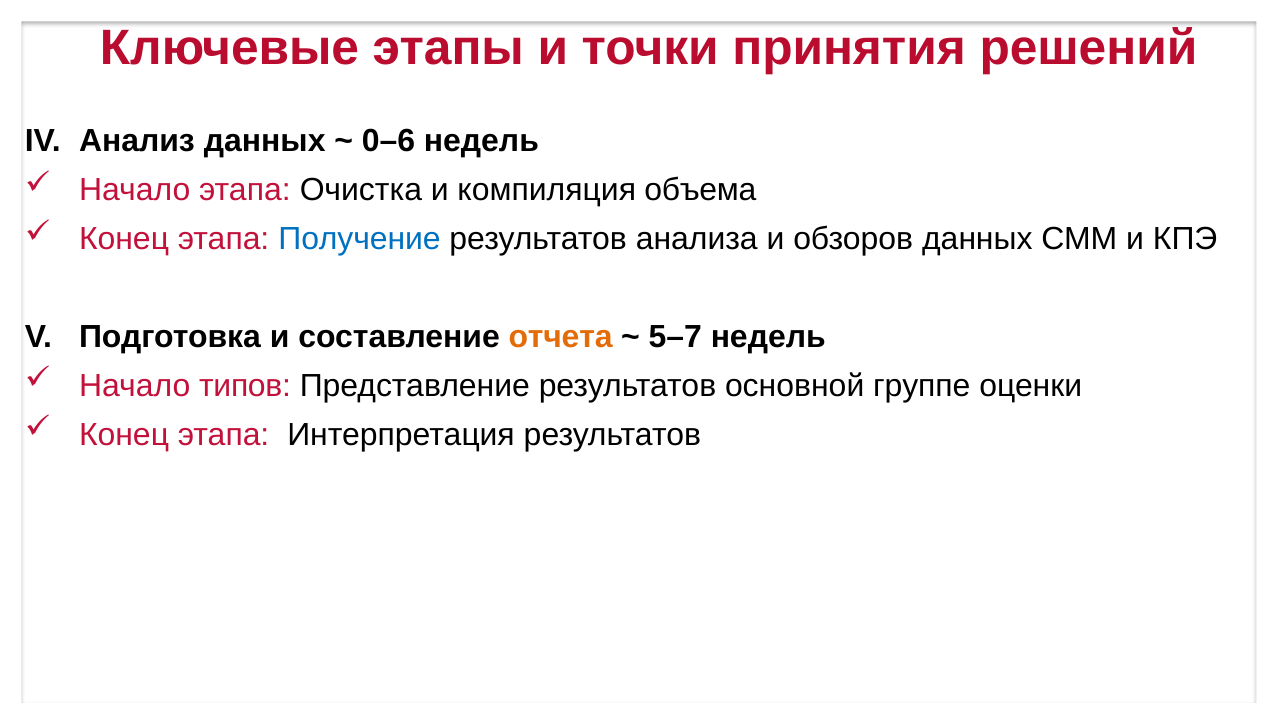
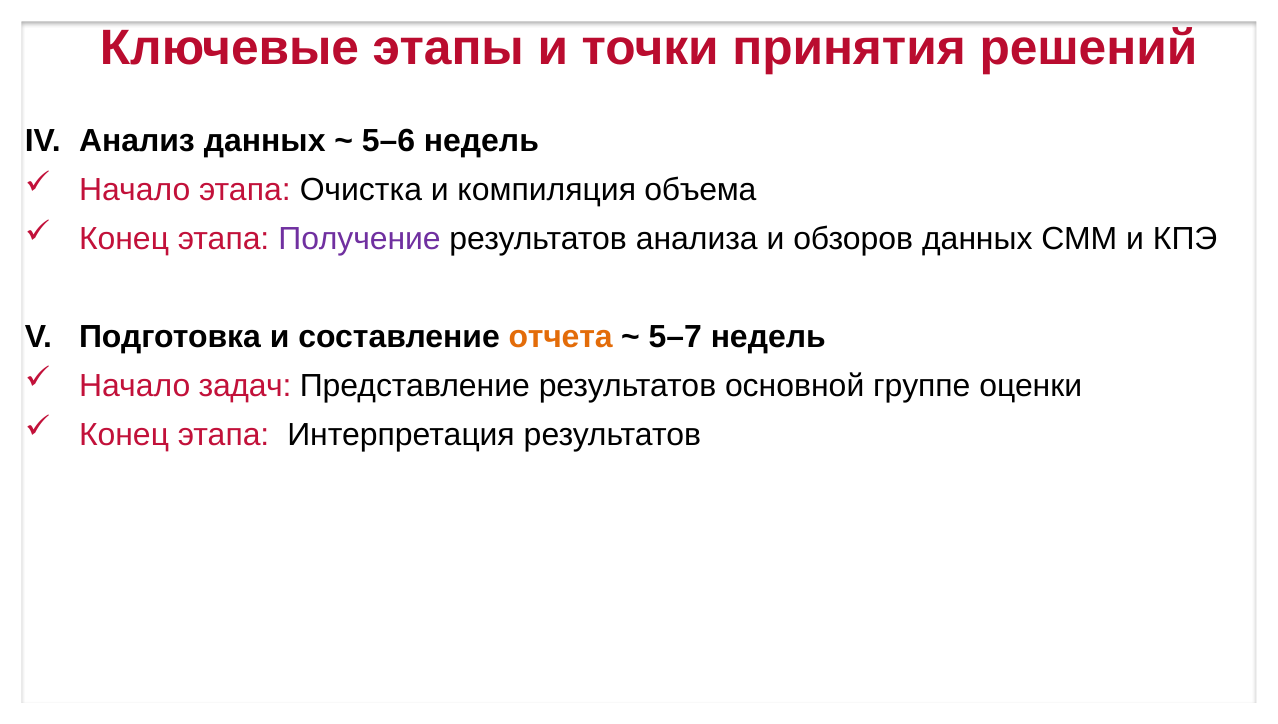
0–6: 0–6 -> 5–6 (388, 141)
Получение colour: blue -> purple (360, 239)
типов: типов -> задач (245, 386)
